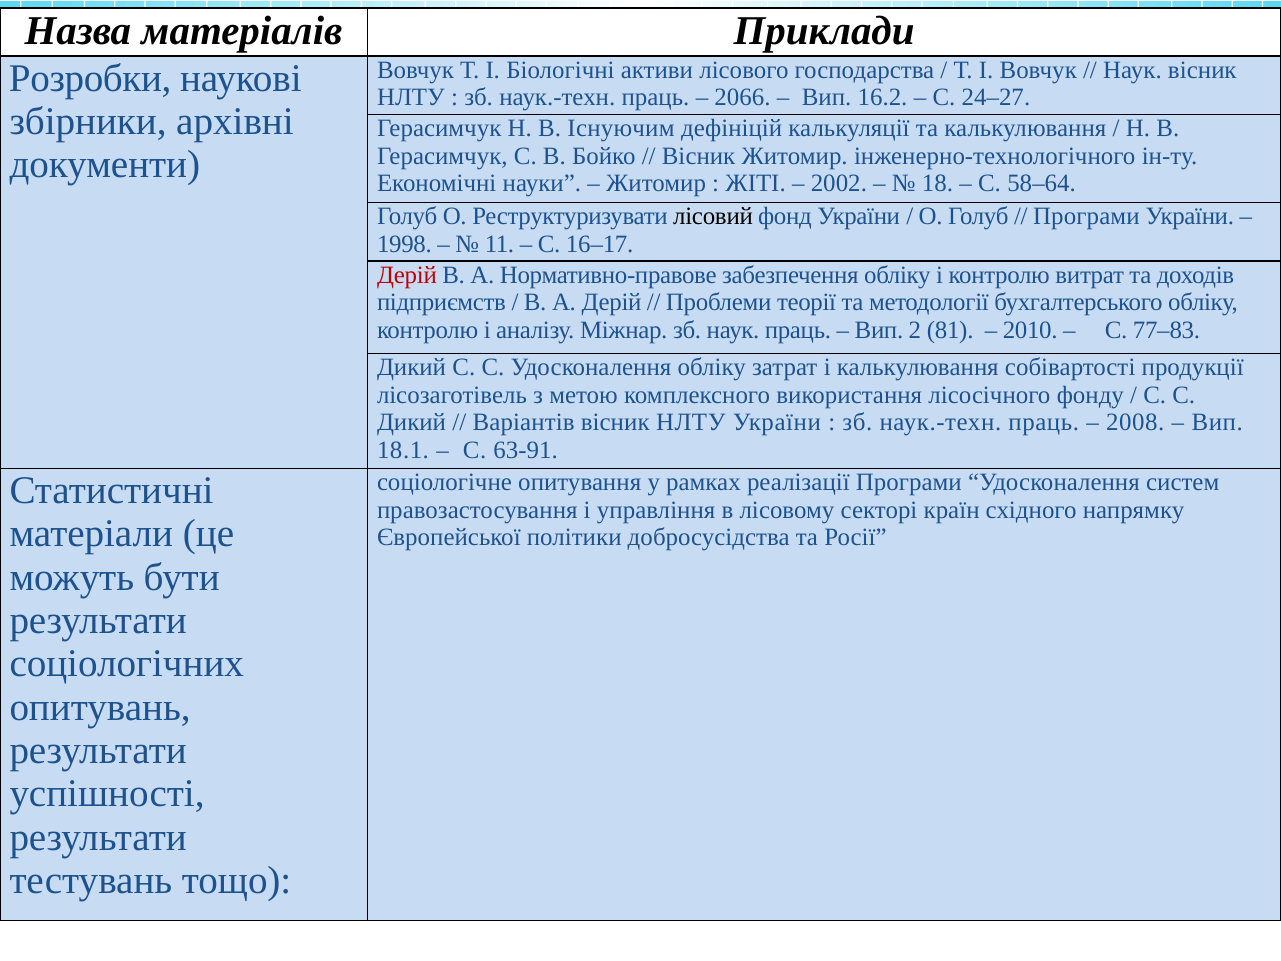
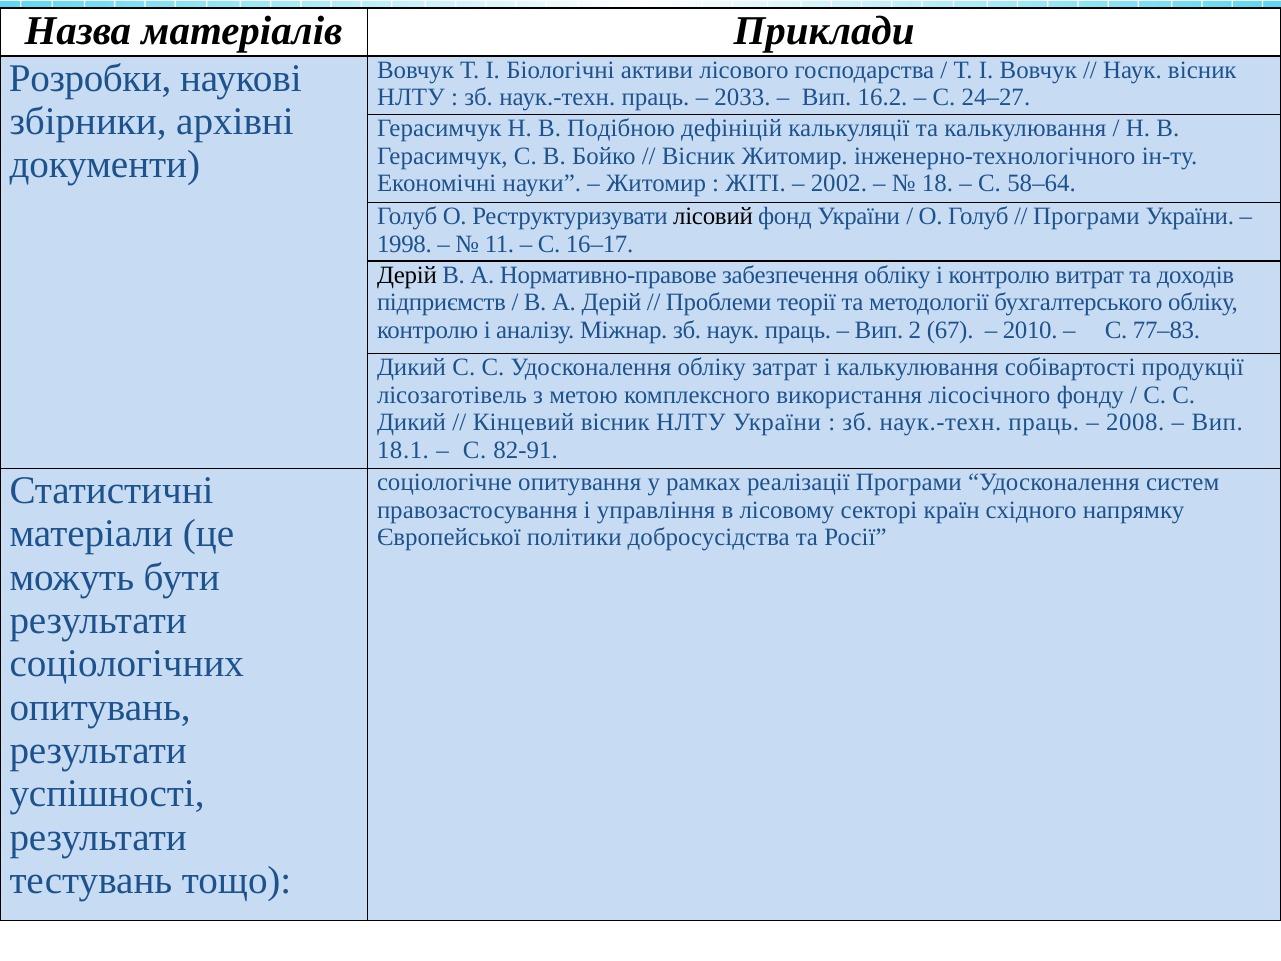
2066: 2066 -> 2033 (742, 98)
Існуючим: Існуючим -> Подібною (621, 129)
Дерій colour: red -> black (407, 275)
81: 81 -> 67 (950, 330)
Варіантів: Варіантів -> Кінцевий (524, 423)
63-91: 63-91 -> 82-91 (526, 450)
